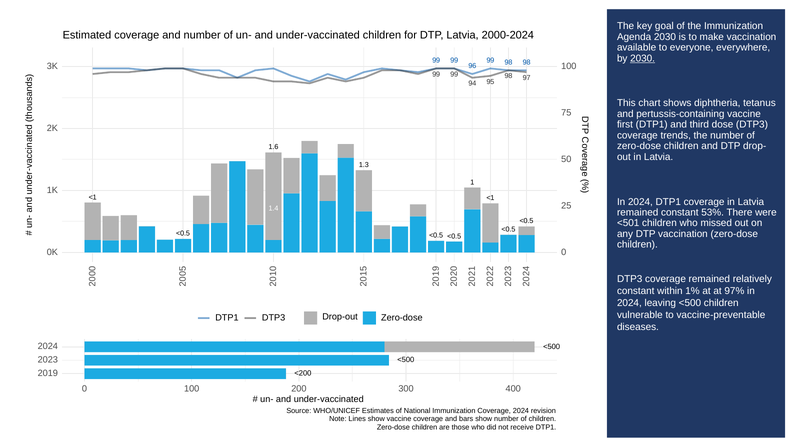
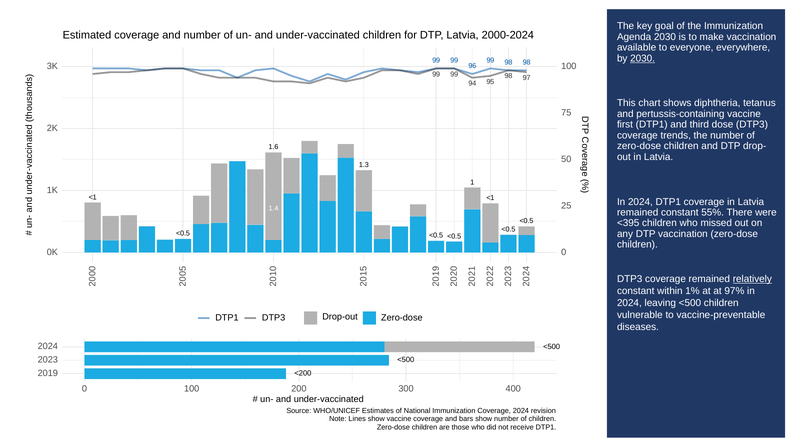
53%: 53% -> 55% (713, 213)
<501: <501 -> <395 (628, 223)
relatively underline: none -> present (752, 279)
